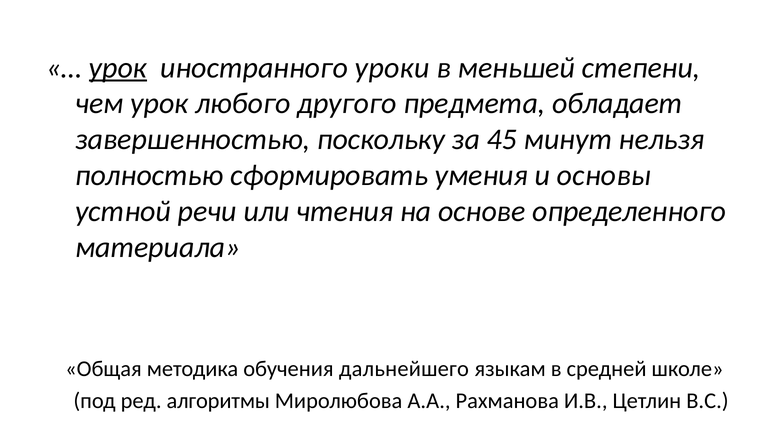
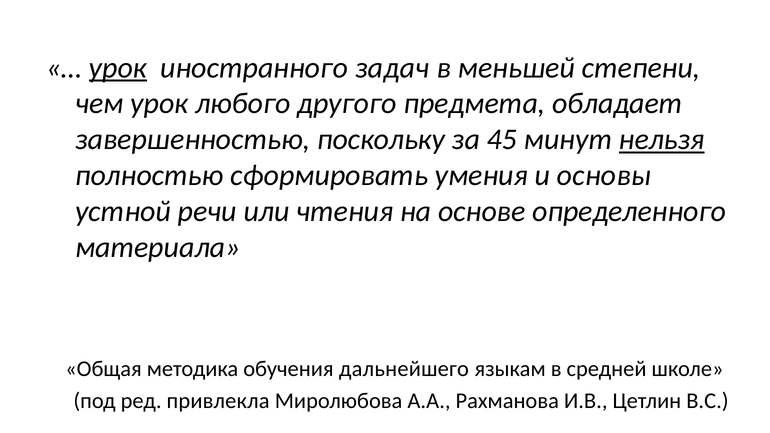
уроки: уроки -> задач (392, 68)
нельзя underline: none -> present (662, 140)
алгоритмы: алгоритмы -> привлекла (218, 401)
